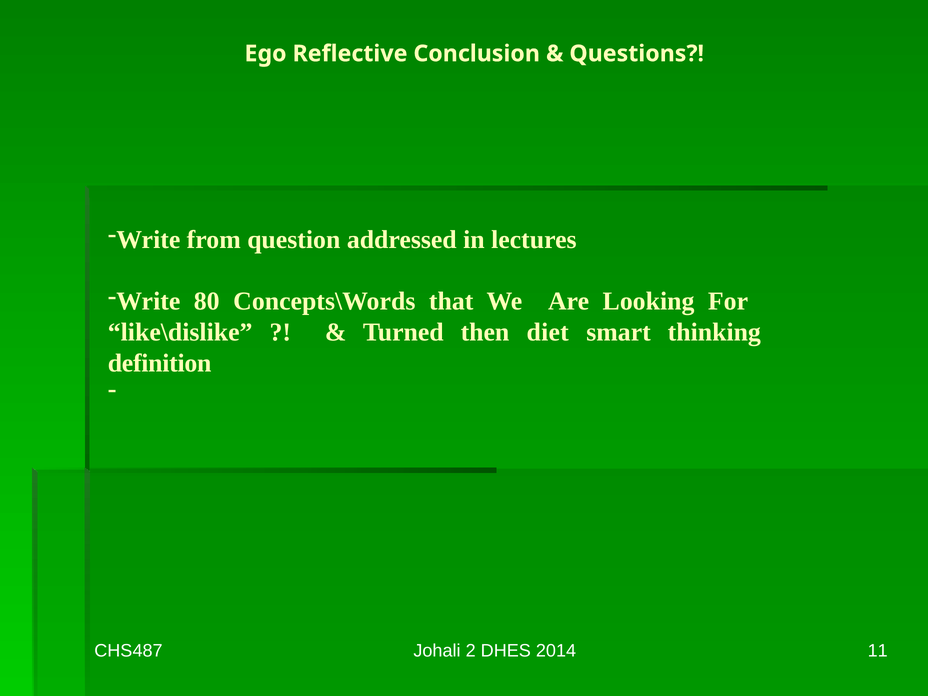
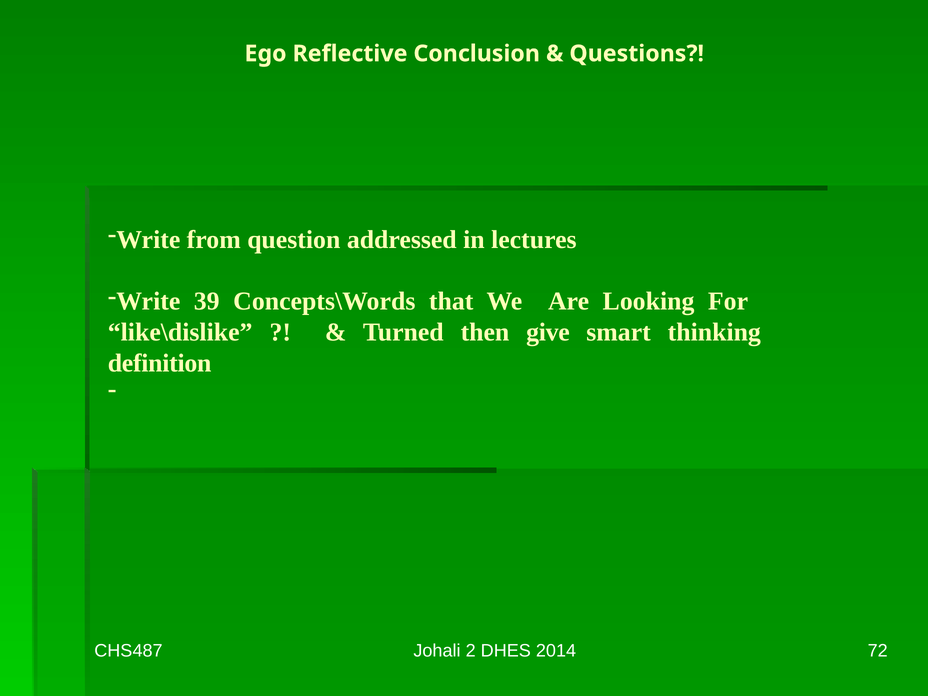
80: 80 -> 39 (207, 301)
diet: diet -> give (548, 332)
11: 11 -> 72 (878, 651)
